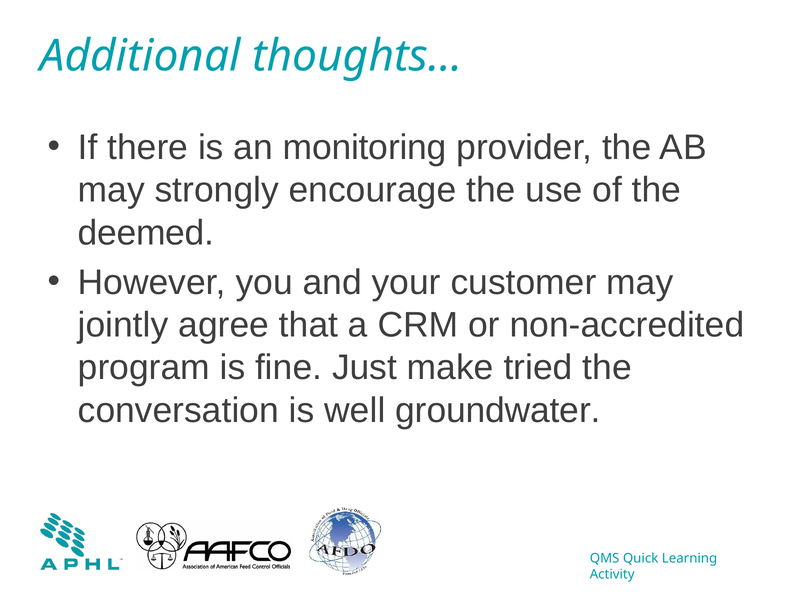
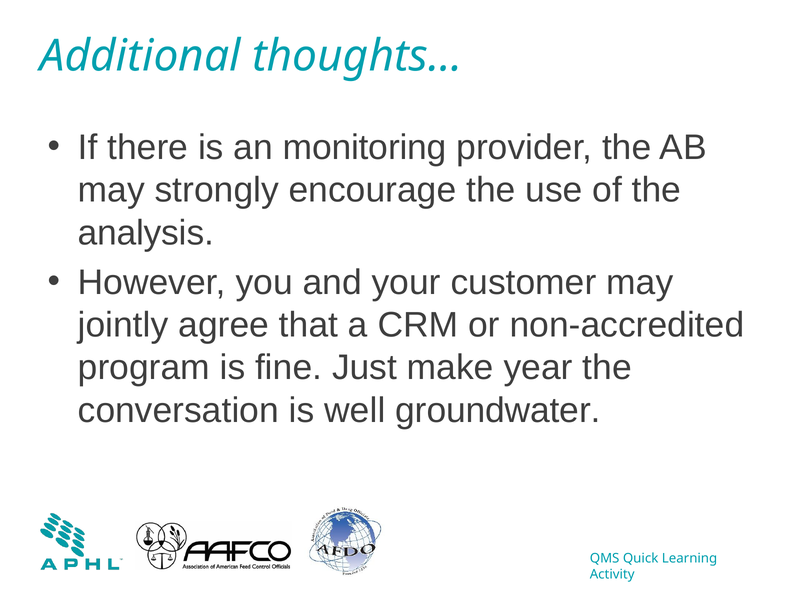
deemed: deemed -> analysis (146, 233)
tried: tried -> year (538, 367)
